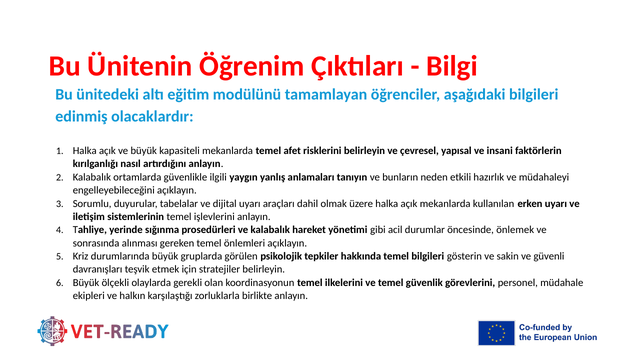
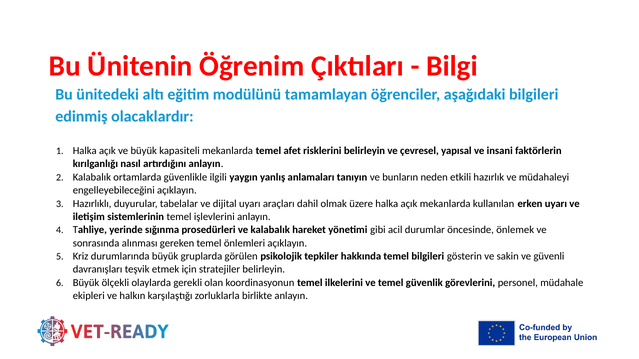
Sorumlu: Sorumlu -> Hazırlıklı (92, 204)
